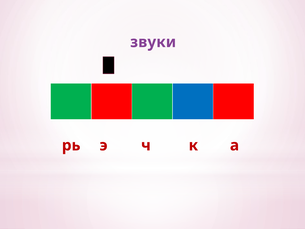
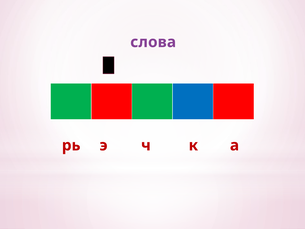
звуки: звуки -> слова (153, 42)
